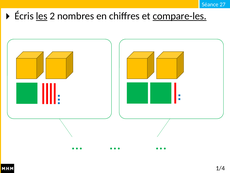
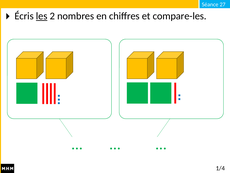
compare-les underline: present -> none (180, 16)
